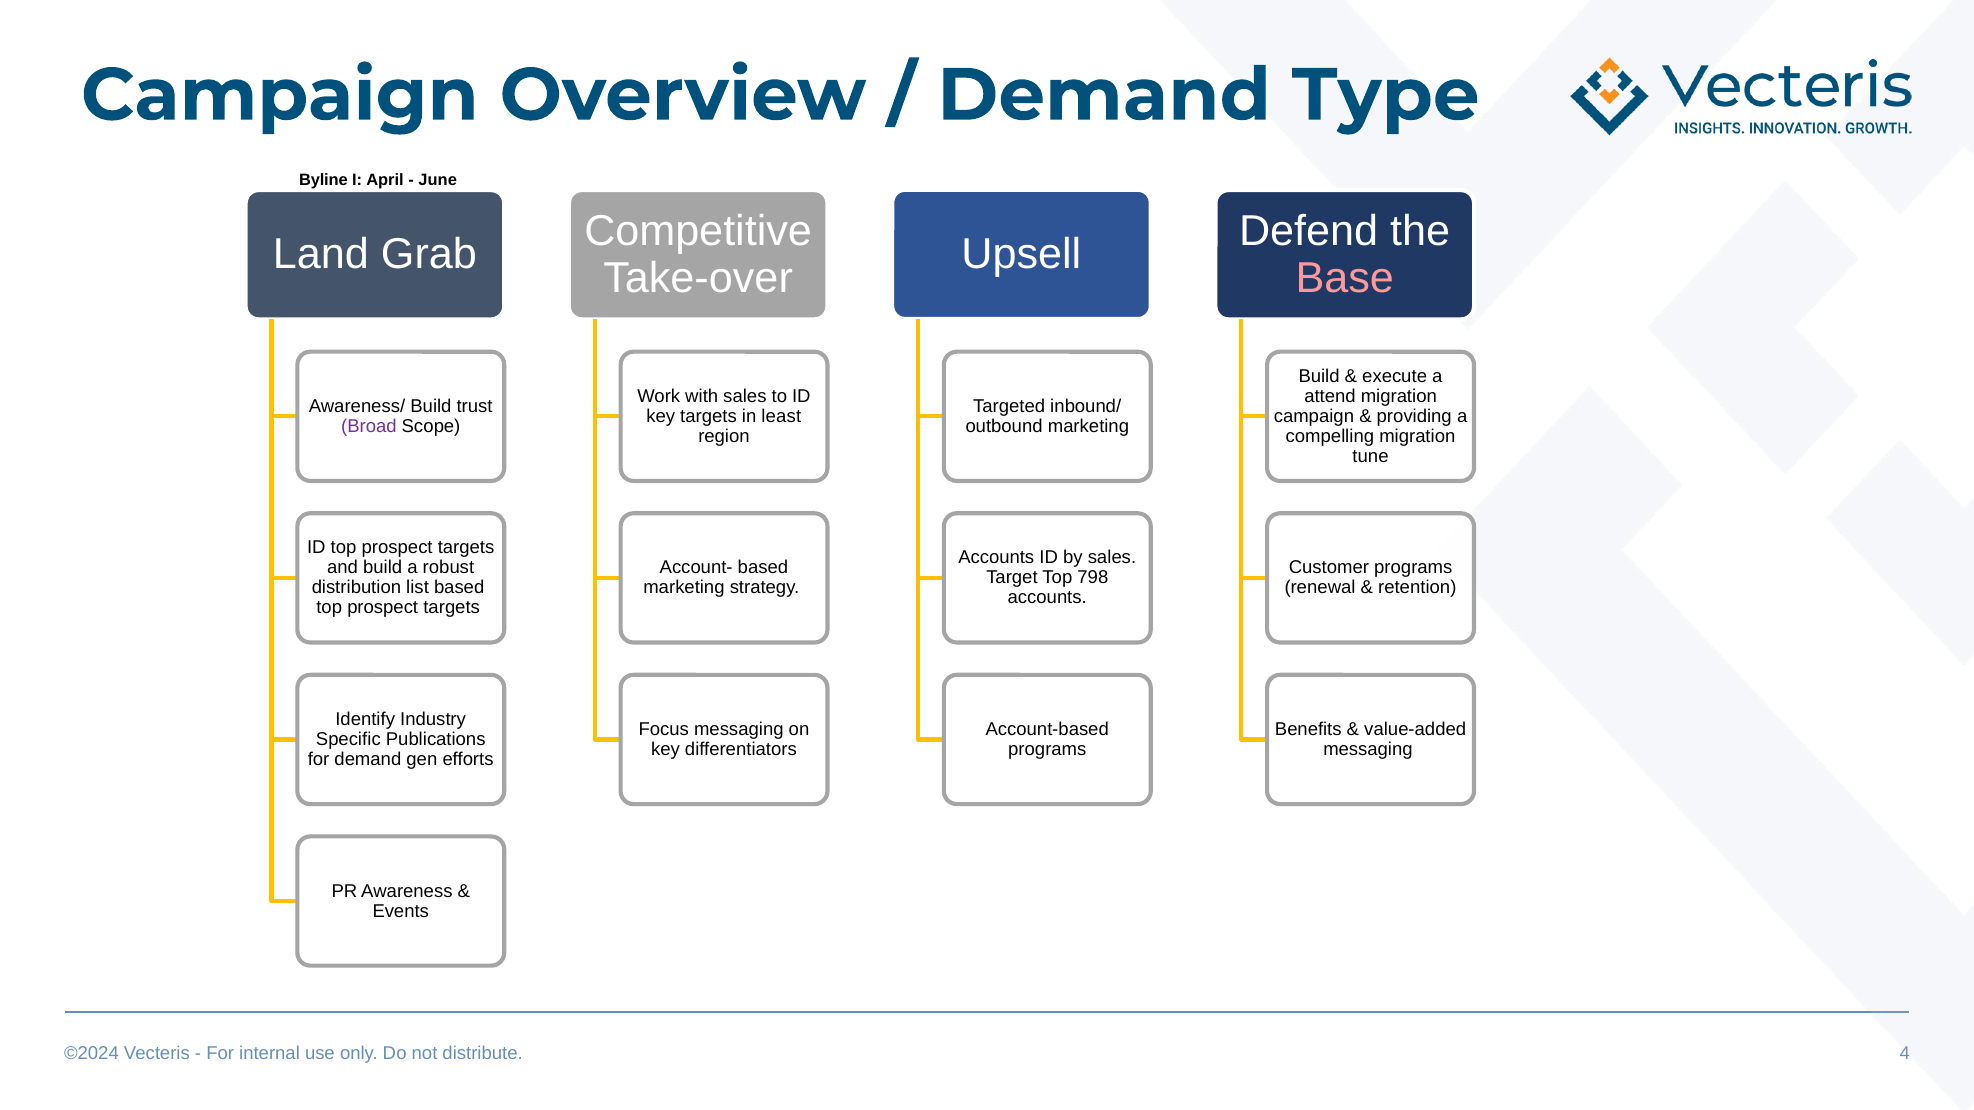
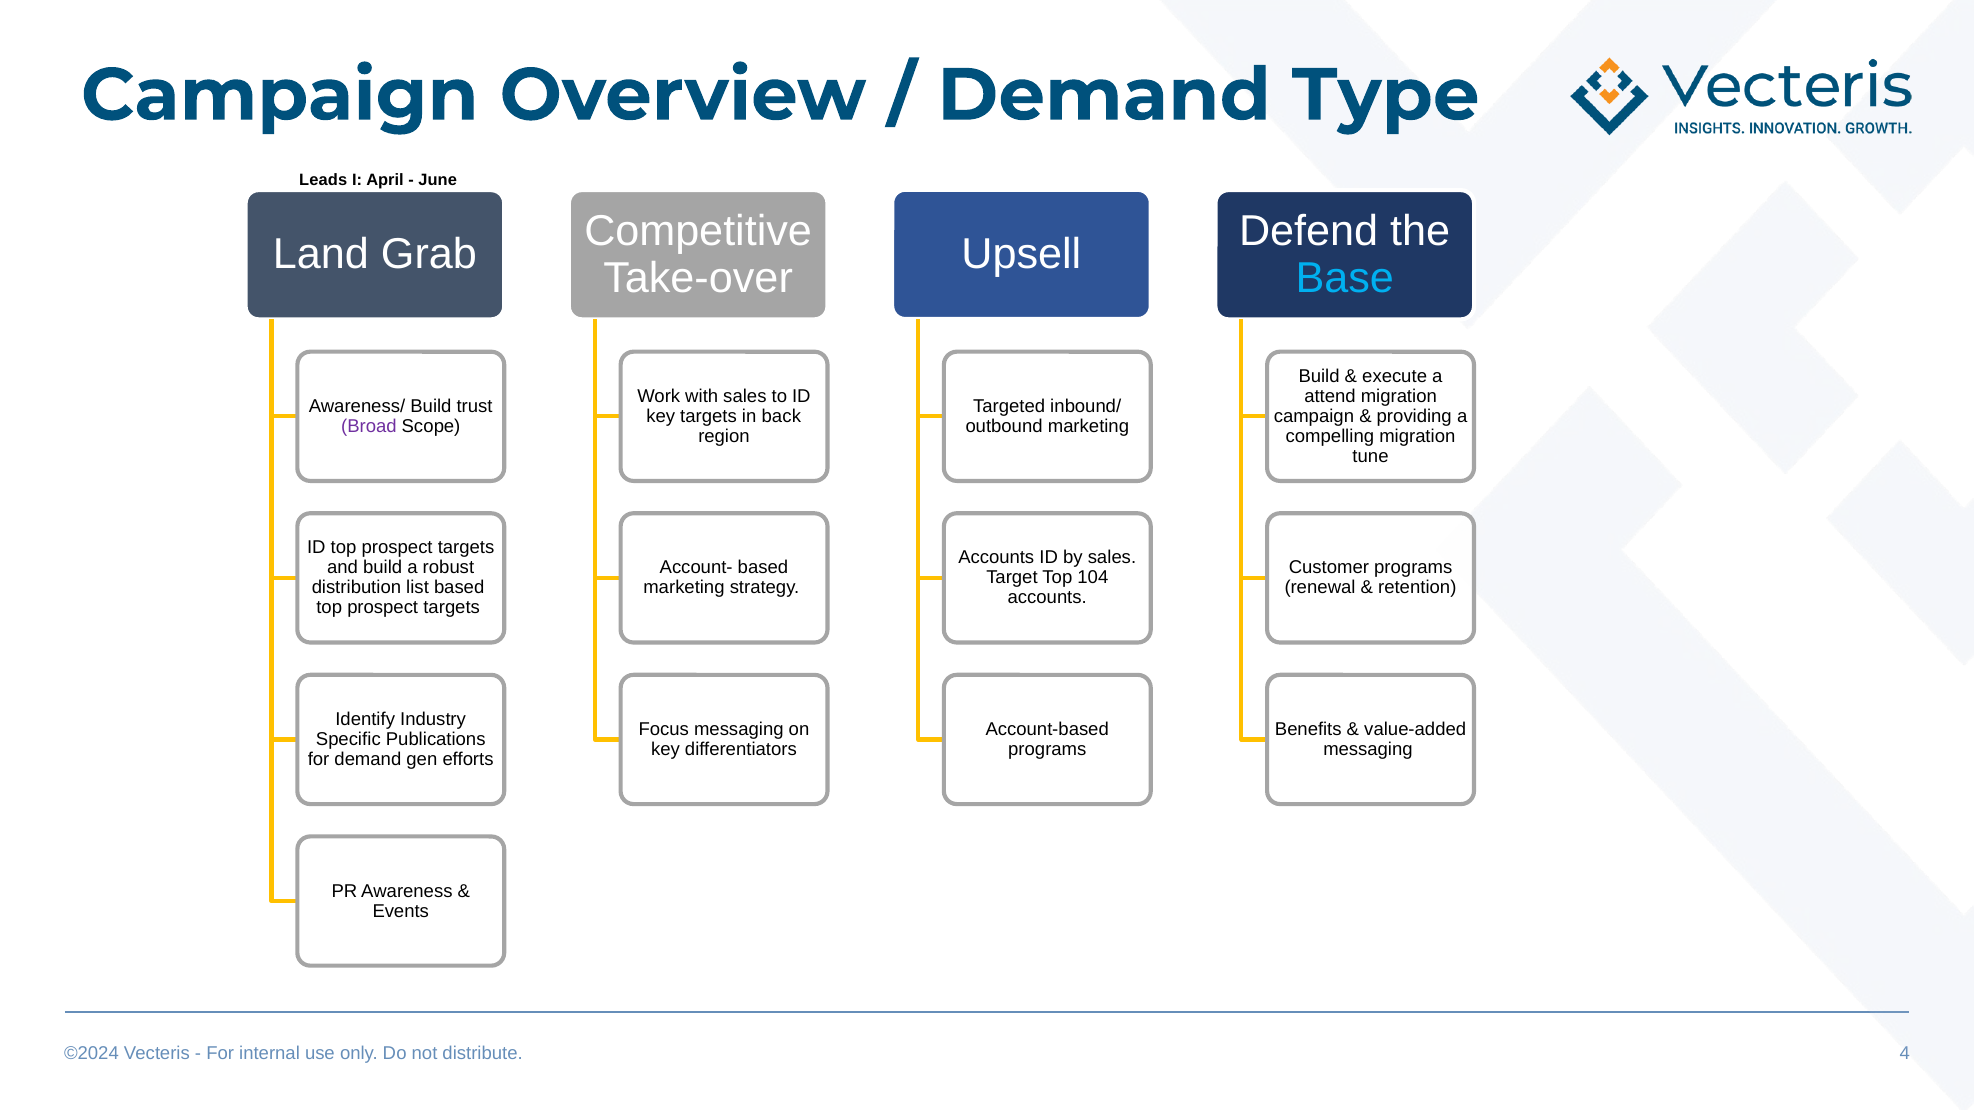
Byline: Byline -> Leads (323, 180)
Base colour: pink -> light blue (1345, 278)
least: least -> back (781, 416)
798: 798 -> 104 (1093, 578)
